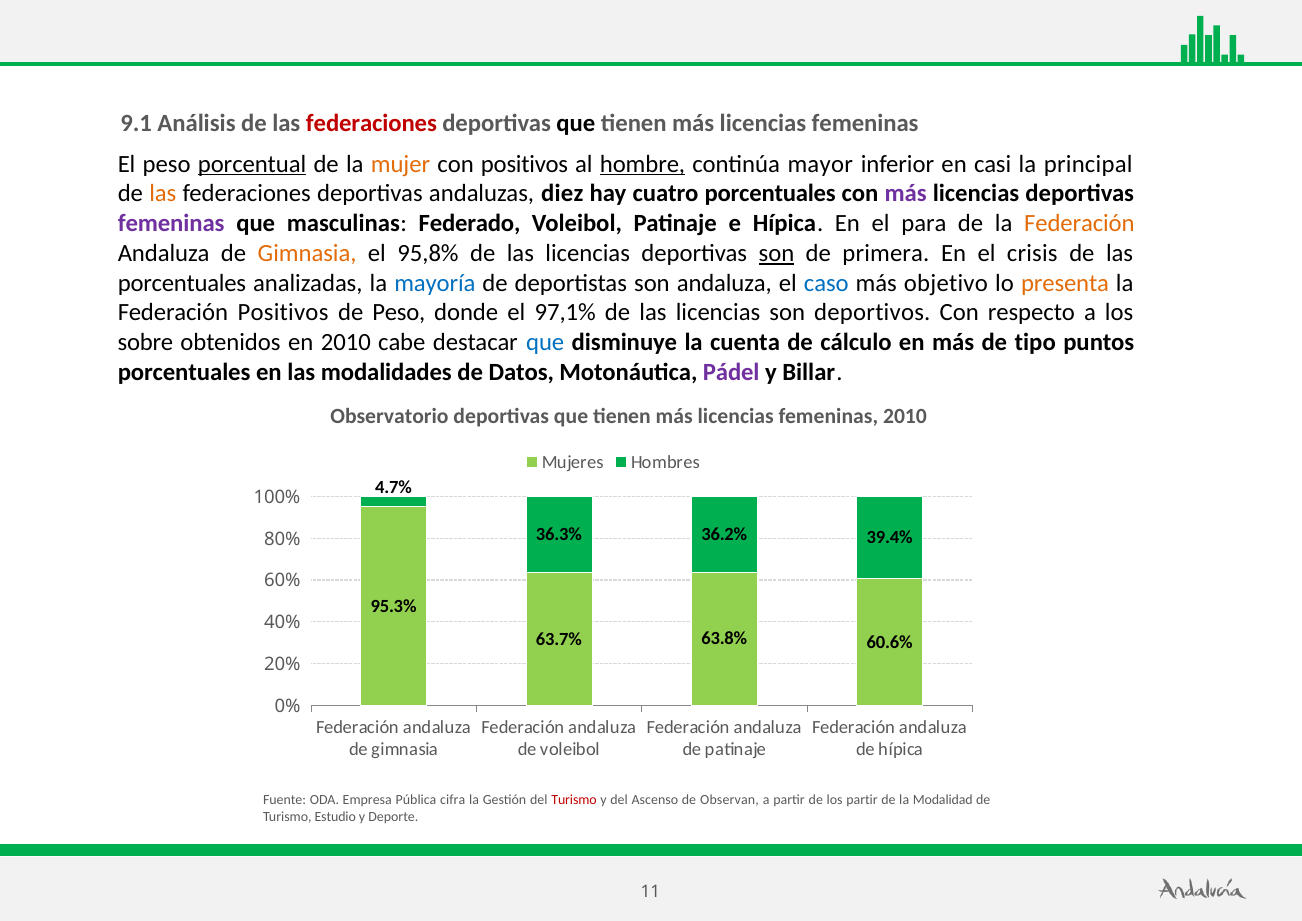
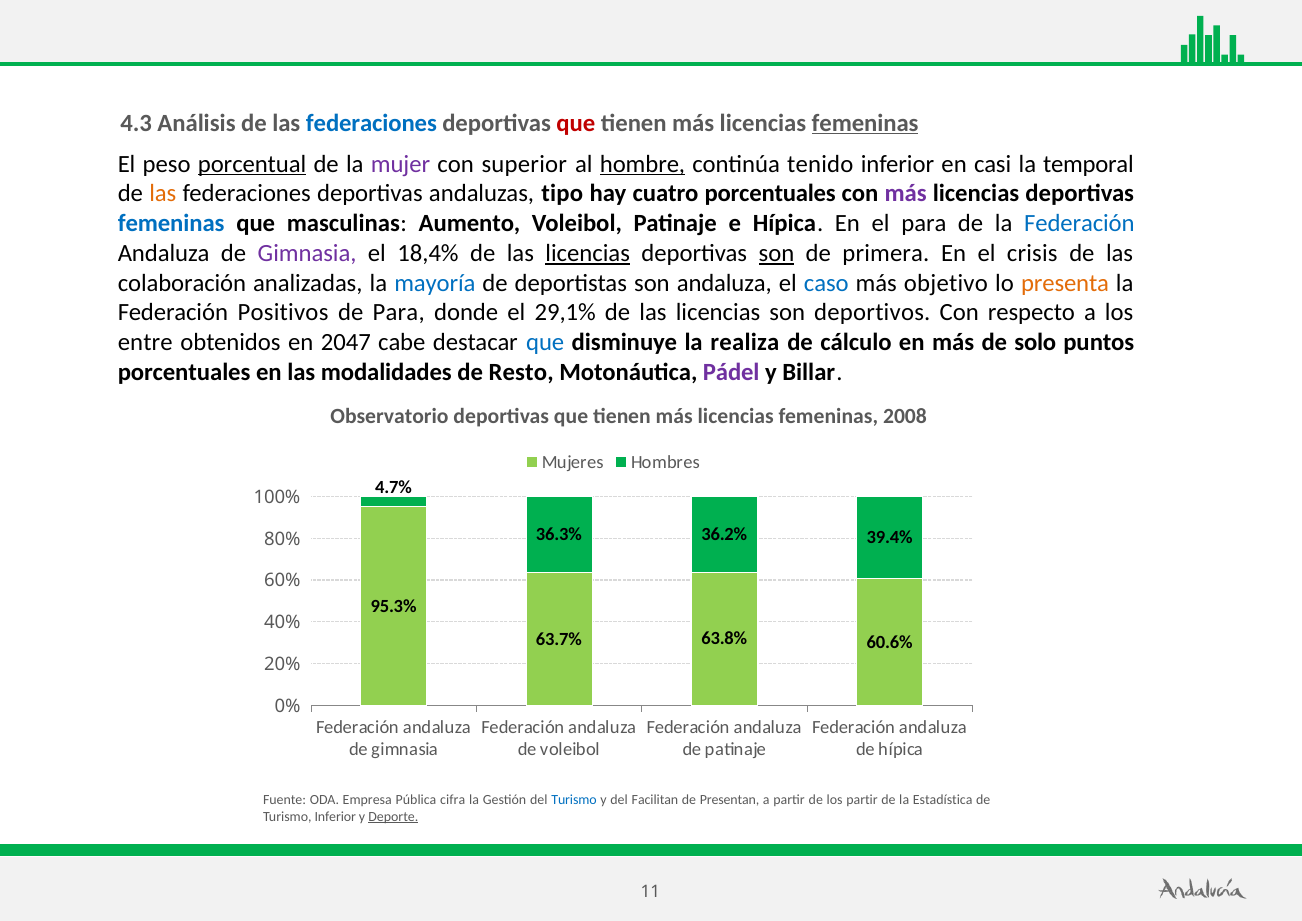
9.1: 9.1 -> 4.3 (136, 123)
federaciones colour: red -> blue (371, 123)
que colour: black -> red (576, 123)
femeninas underline: none -> present (865, 123)
mujer colour: orange -> purple (401, 164)
con positivos: positivos -> superior (524, 164)
mayor: mayor -> tenido (820, 164)
principal: principal -> temporal (1088, 164)
diez: diez -> tipo (562, 194)
femeninas colour: purple -> blue (171, 223)
Federado: Federado -> Aumento (470, 223)
Federación colour: orange -> blue (1079, 223)
Gimnasia colour: orange -> purple (307, 253)
95,8%: 95,8% -> 18,4% (428, 253)
licencias underline: none -> present (588, 253)
porcentuales: porcentuales -> colaboración (182, 283)
de Peso: Peso -> Para (399, 312)
97,1%: 97,1% -> 29,1% (565, 312)
sobre: sobre -> entre (145, 342)
en 2010: 2010 -> 2047 (346, 342)
cuenta: cuenta -> realiza (745, 342)
tipo: tipo -> solo (1035, 342)
Datos: Datos -> Resto (521, 372)
femeninas 2010: 2010 -> 2008 (905, 416)
Turismo colour: red -> blue (574, 800)
Ascenso: Ascenso -> Facilitan (655, 800)
Observan: Observan -> Presentan (730, 800)
Modalidad: Modalidad -> Estadística (943, 800)
Turismo Estudio: Estudio -> Inferior (335, 816)
Deporte underline: none -> present (393, 816)
